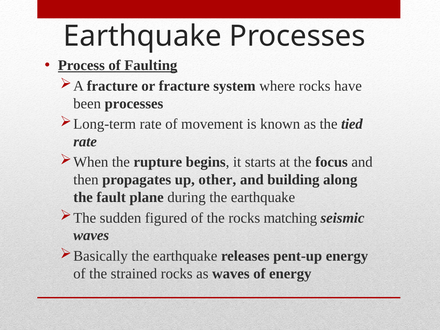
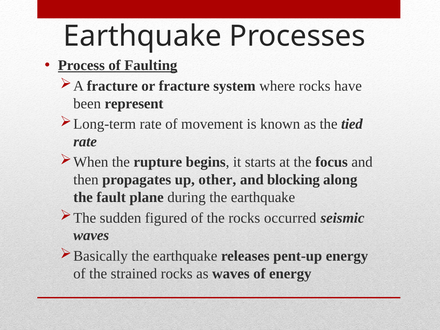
been processes: processes -> represent (134, 103)
building: building -> blocking (293, 180)
matching: matching -> occurred (290, 218)
